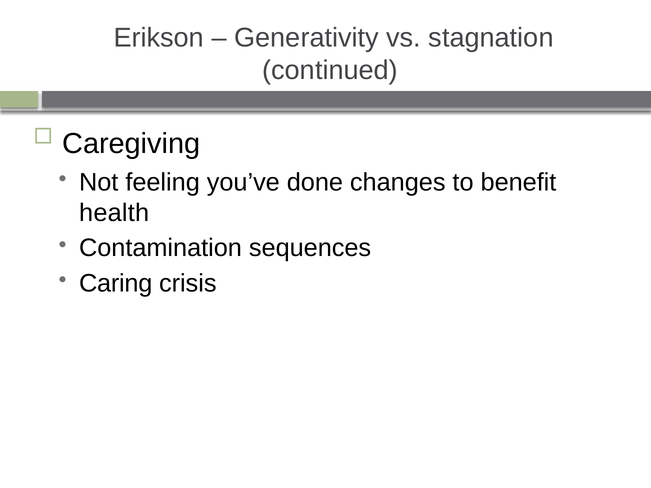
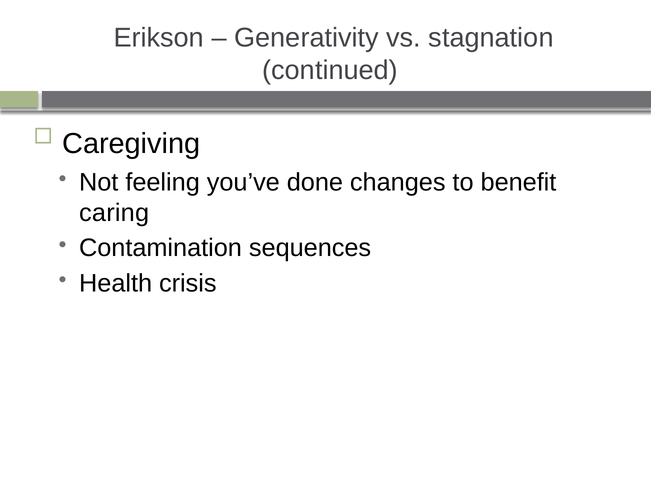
health: health -> caring (114, 213)
Caring: Caring -> Health (116, 284)
